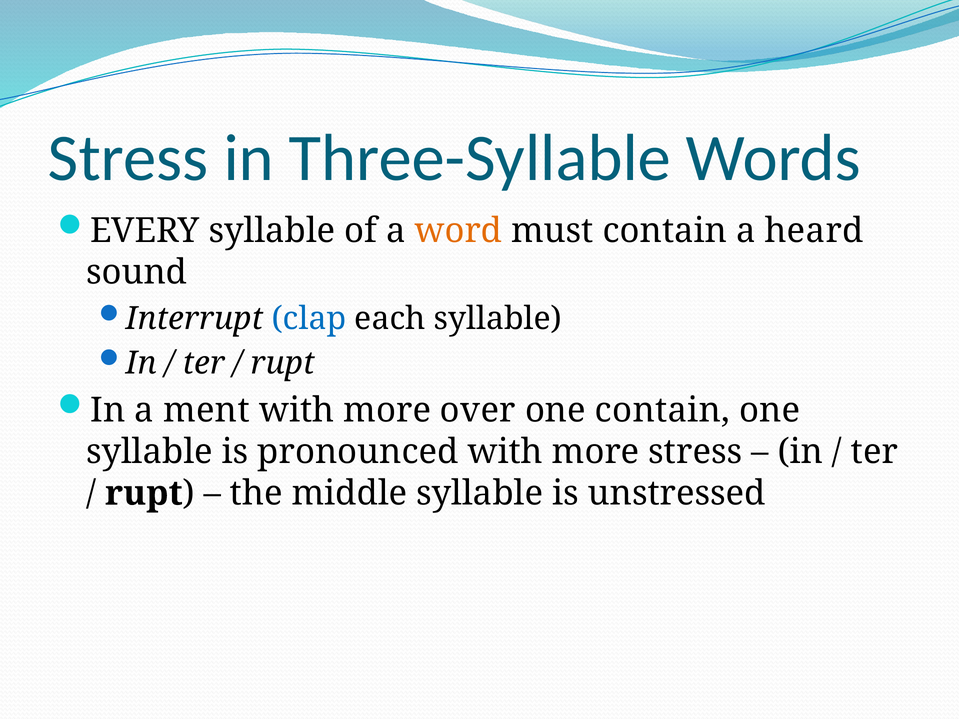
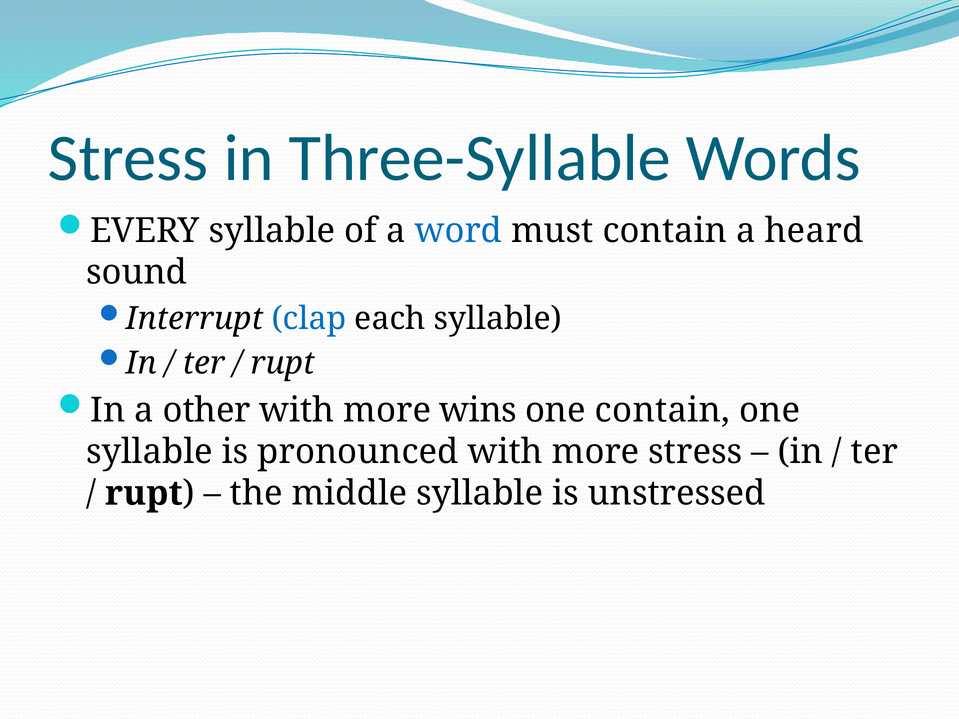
word colour: orange -> blue (458, 231)
ment: ment -> other (207, 410)
over: over -> wins (478, 410)
